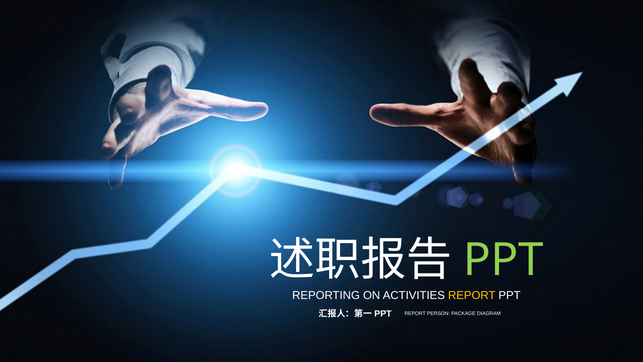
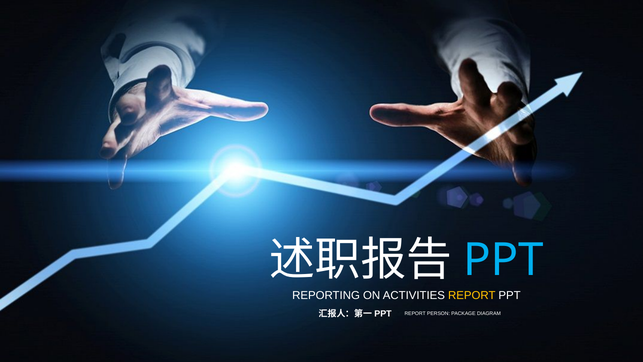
PPT colour: light green -> light blue (503, 260)
